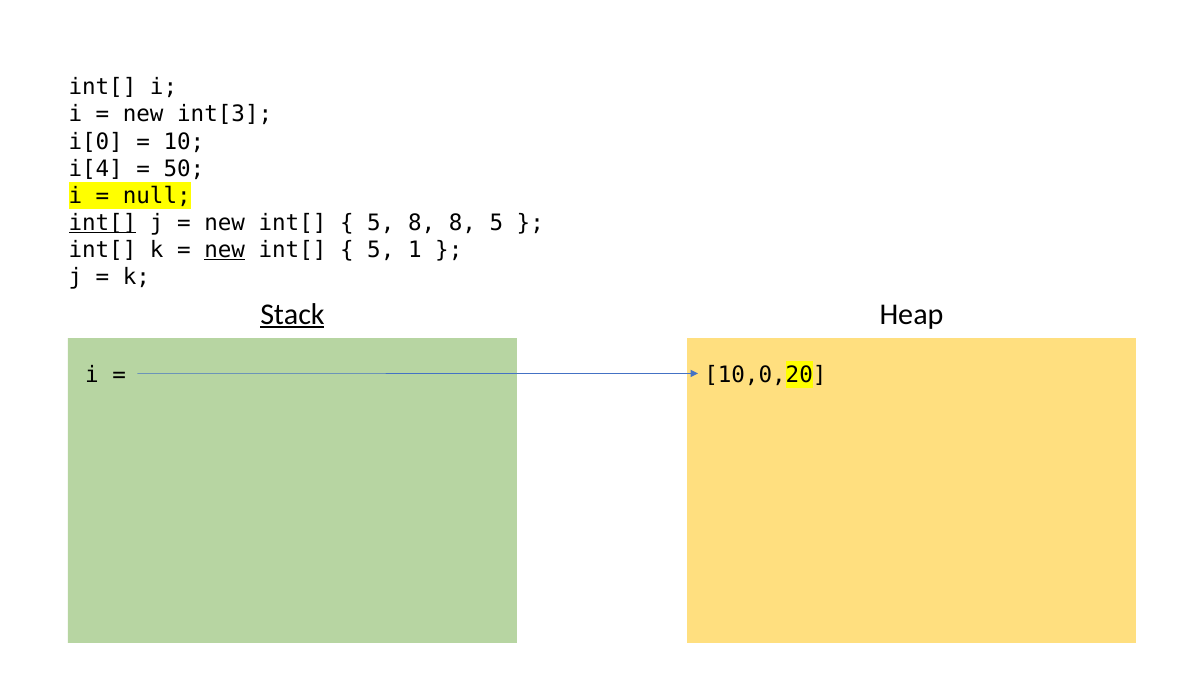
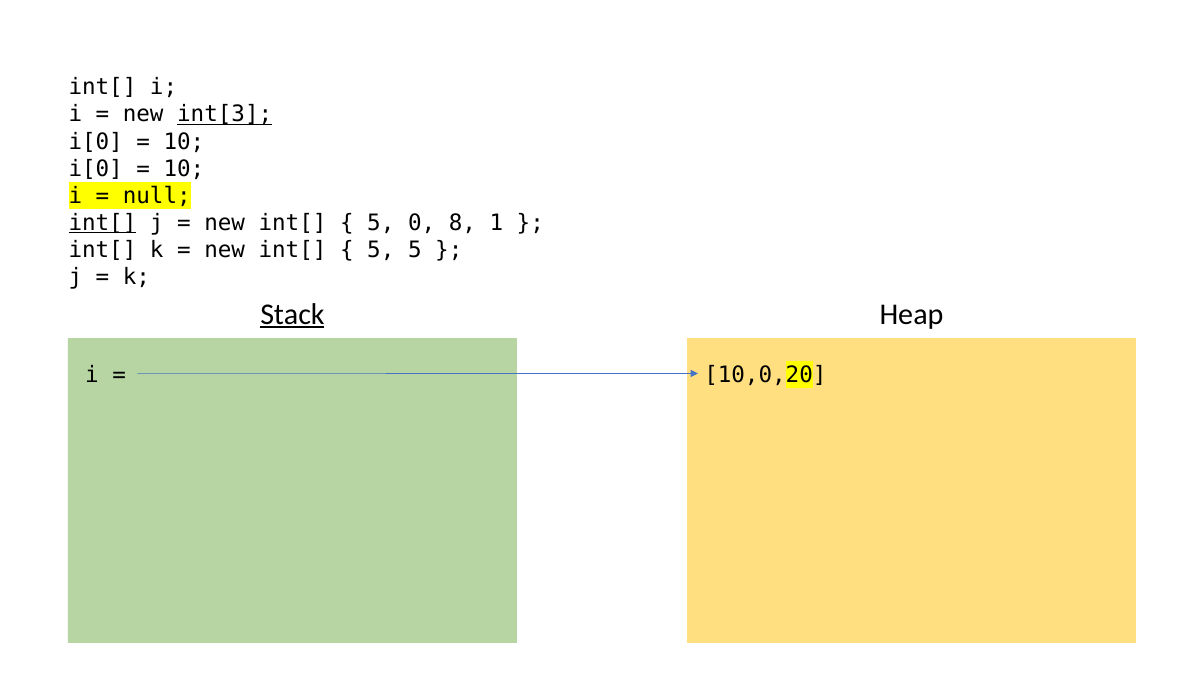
int[3 underline: none -> present (225, 115)
i[4: i[4 -> i[0 (96, 169)
50: 50 -> 10 (184, 169)
5 8: 8 -> 0 (422, 223)
8 5: 5 -> 1 (496, 223)
new underline: present -> none (225, 250)
5 1: 1 -> 5 (415, 250)
